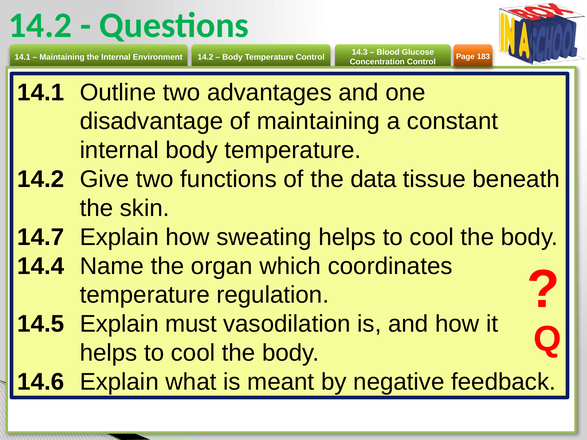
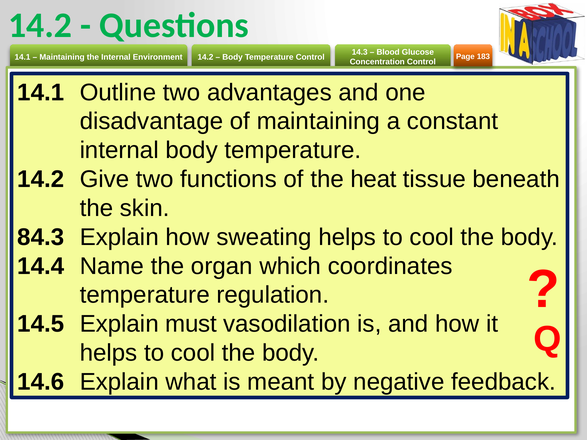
data: data -> heat (373, 179)
14.7: 14.7 -> 84.3 (41, 237)
